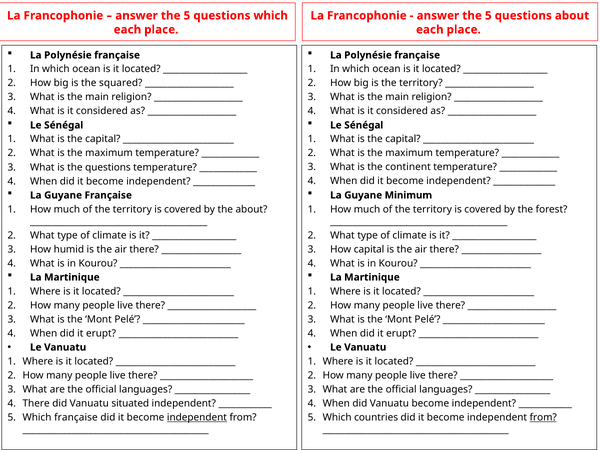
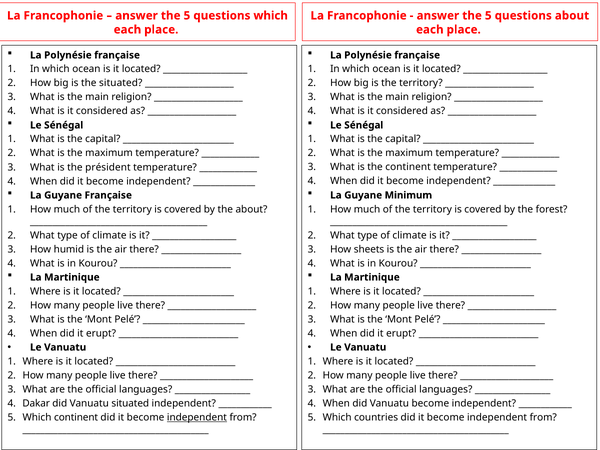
the squared: squared -> situated (121, 83)
the questions: questions -> président (108, 167)
How capital: capital -> sheets (369, 249)
There: There -> Dakar (36, 403)
Which française: française -> continent (76, 417)
from underline: present -> none (543, 417)
